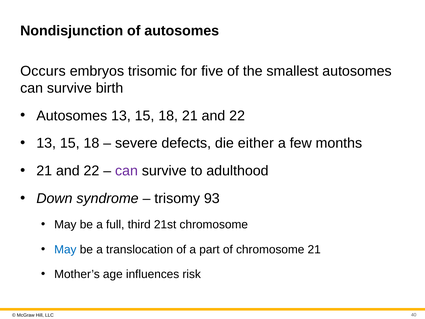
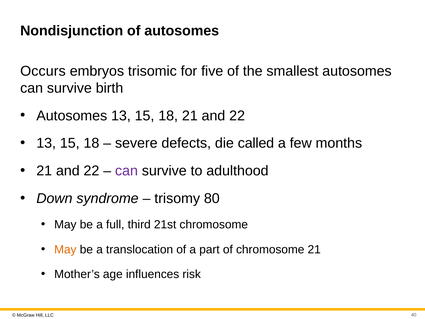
either: either -> called (256, 143)
93: 93 -> 80 (212, 198)
May colour: blue -> orange (65, 249)
